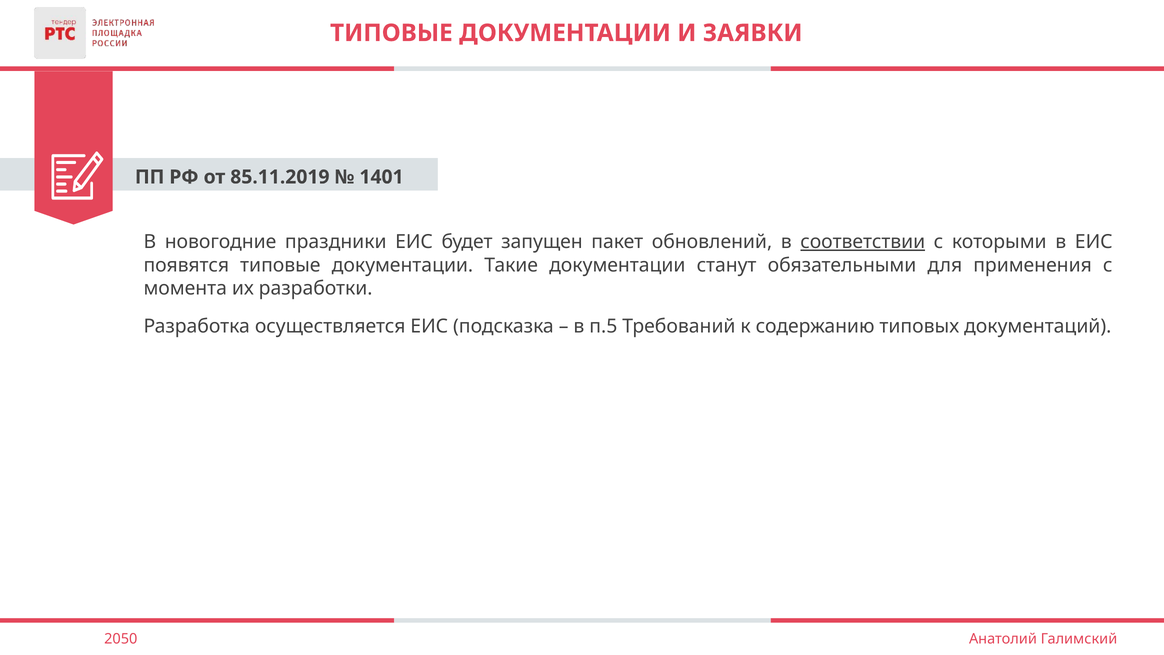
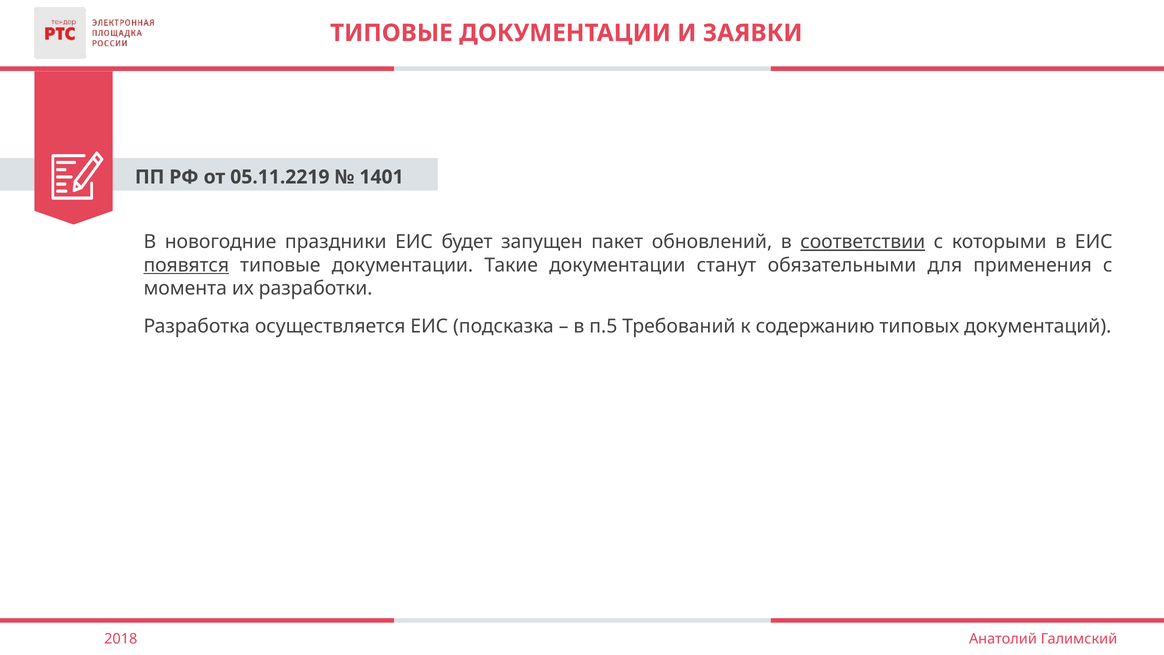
85.11.2019: 85.11.2019 -> 05.11.2219 (280, 177)
появятся underline: none -> present (186, 265)
2050: 2050 -> 2018 (121, 639)
